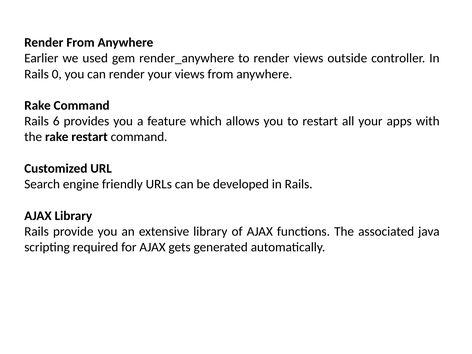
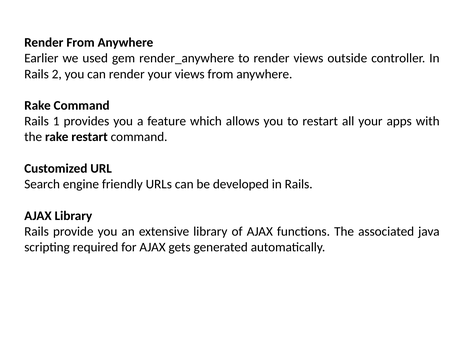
0: 0 -> 2 (57, 74)
6: 6 -> 1 (56, 121)
